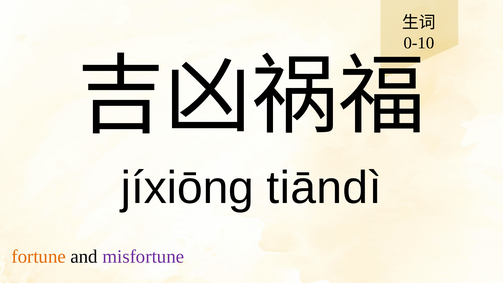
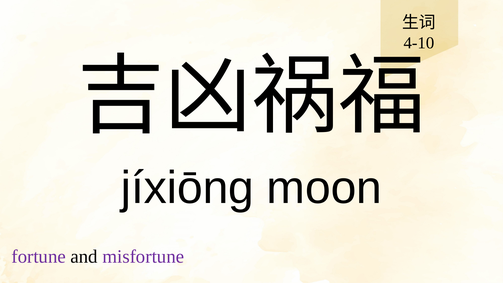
0-10: 0-10 -> 4-10 (419, 43)
tiāndì: tiāndì -> moon (324, 188)
fortune colour: orange -> purple (39, 256)
